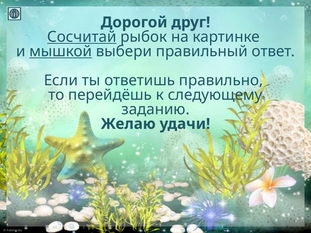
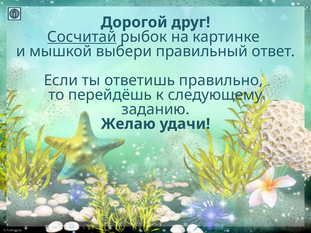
мышкой underline: present -> none (61, 51)
